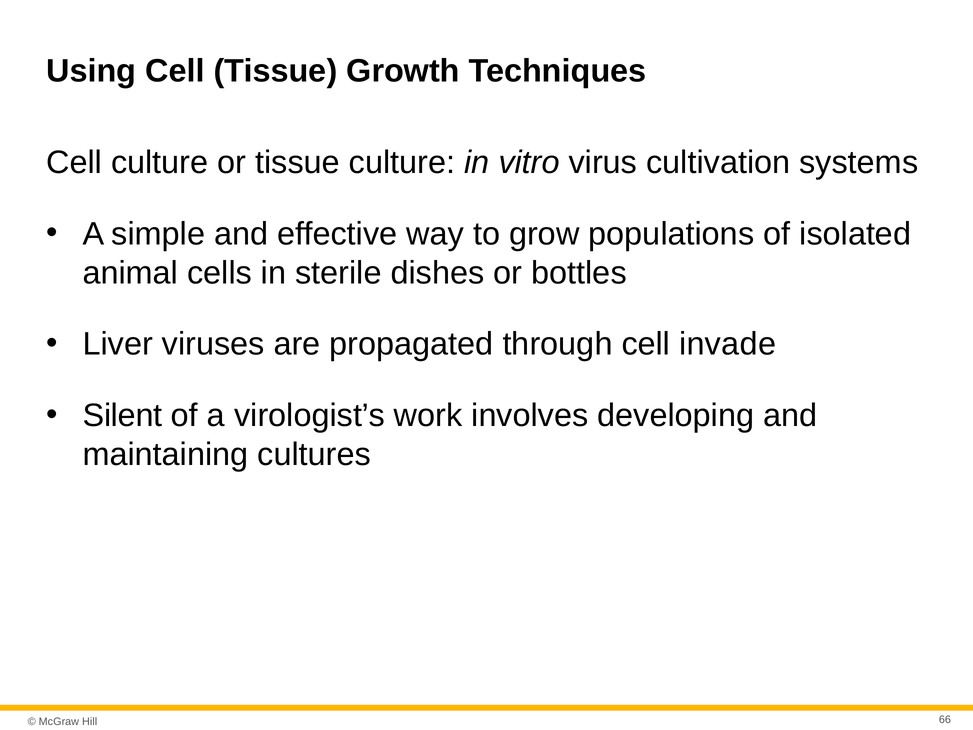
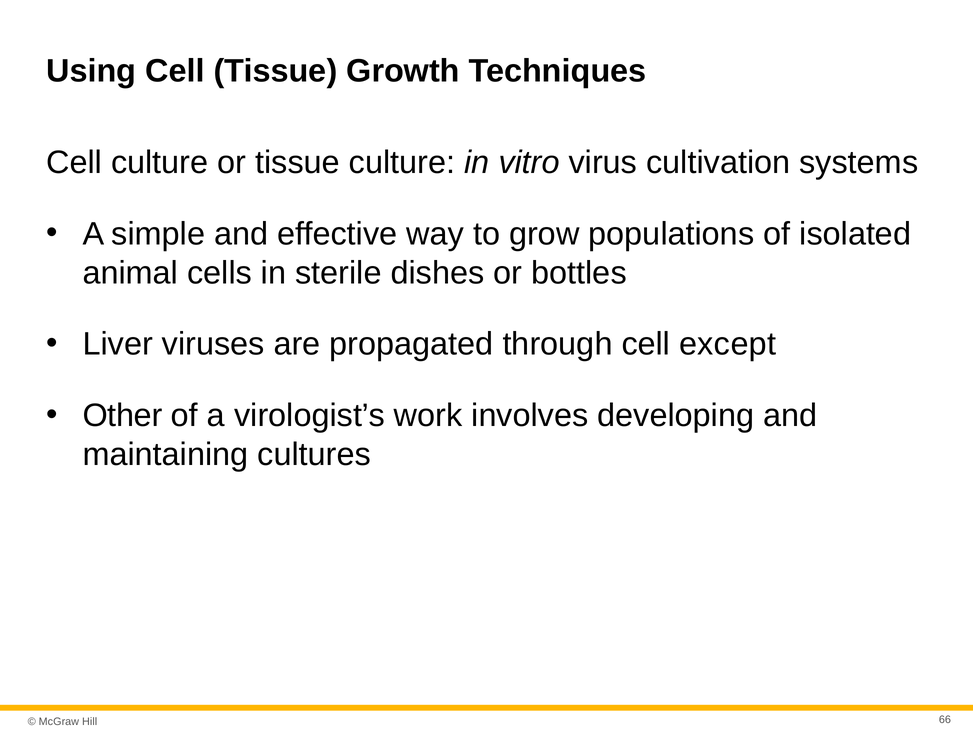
invade: invade -> except (728, 344)
Silent: Silent -> Other (123, 415)
